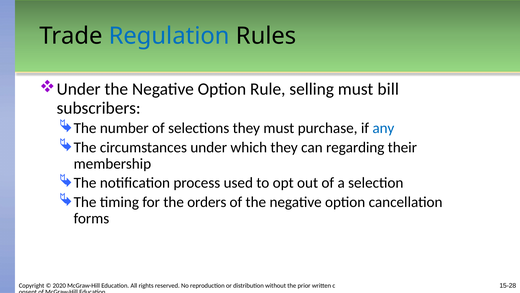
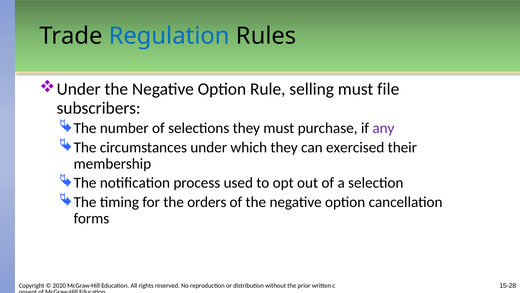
bill: bill -> file (388, 89)
any colour: blue -> purple (383, 128)
regarding: regarding -> exercised (355, 147)
